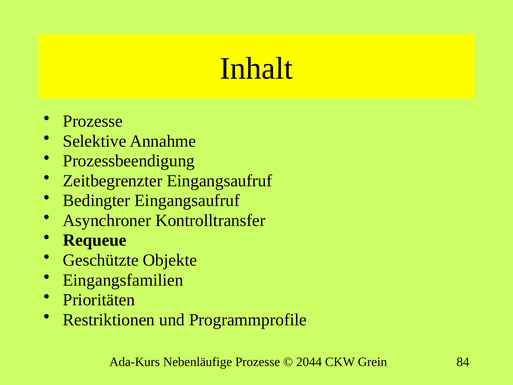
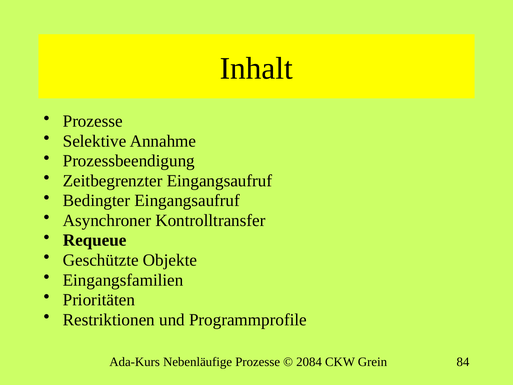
2044: 2044 -> 2084 (309, 362)
